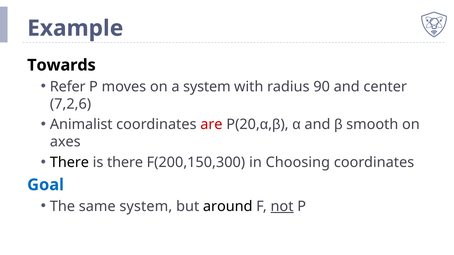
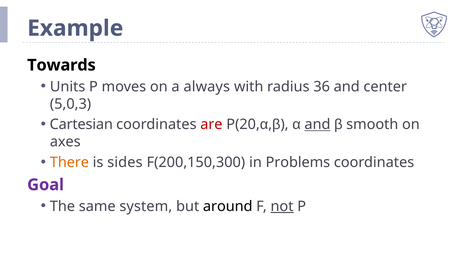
Refer: Refer -> Units (68, 87)
a system: system -> always (207, 87)
90: 90 -> 36 (322, 87)
7,2,6: 7,2,6 -> 5,0,3 (71, 104)
Animalist: Animalist -> Cartesian (81, 125)
and underline: none -> present (317, 125)
There colour: black -> orange (69, 163)
is there: there -> sides (125, 163)
Choosing: Choosing -> Problems (298, 163)
Goal colour: blue -> purple (46, 185)
